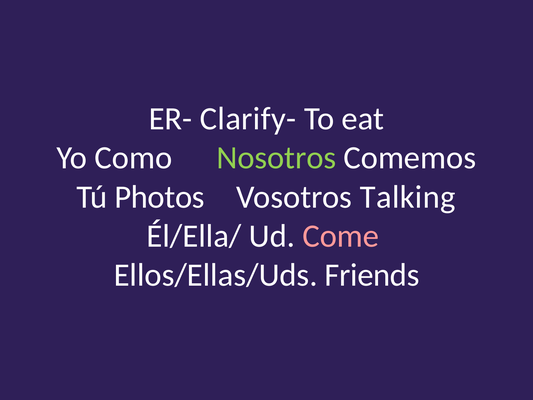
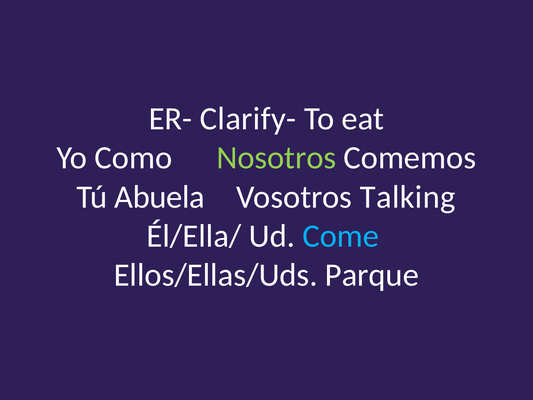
Photos: Photos -> Abuela (160, 197)
Come colour: pink -> light blue (341, 236)
Friends: Friends -> Parque (372, 275)
